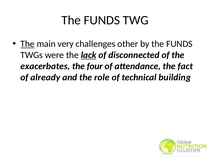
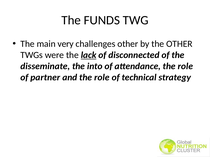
The underline: present -> none (28, 44)
by the FUNDS: FUNDS -> OTHER (179, 44)
exacerbates: exacerbates -> disseminate (45, 66)
four: four -> into (95, 66)
attendance the fact: fact -> role (185, 66)
already: already -> partner (45, 78)
building: building -> strategy (175, 78)
